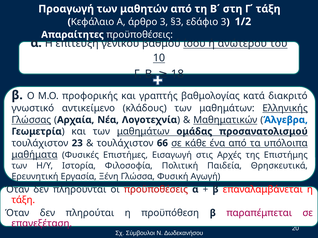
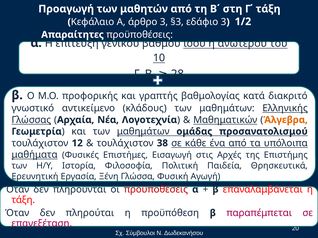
18: 18 -> 28 (177, 74)
Άλγεβρα colour: blue -> orange (286, 120)
23: 23 -> 12 (77, 143)
66: 66 -> 38 (162, 143)
